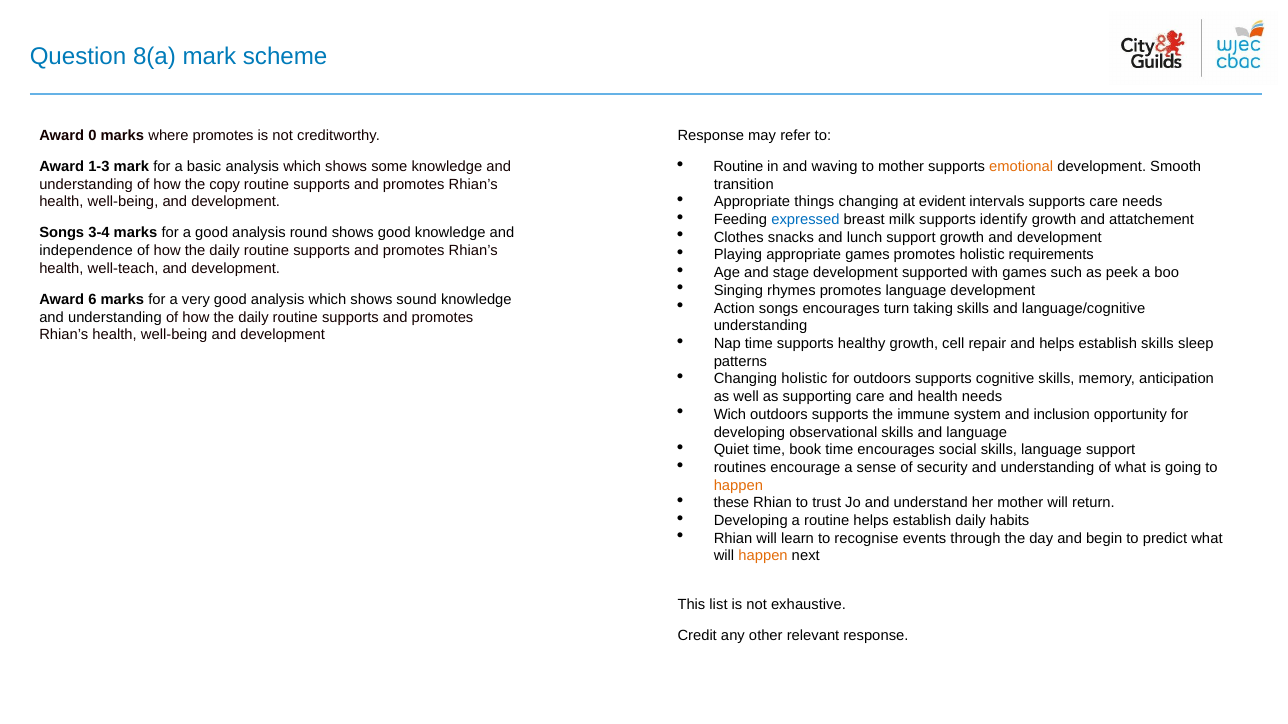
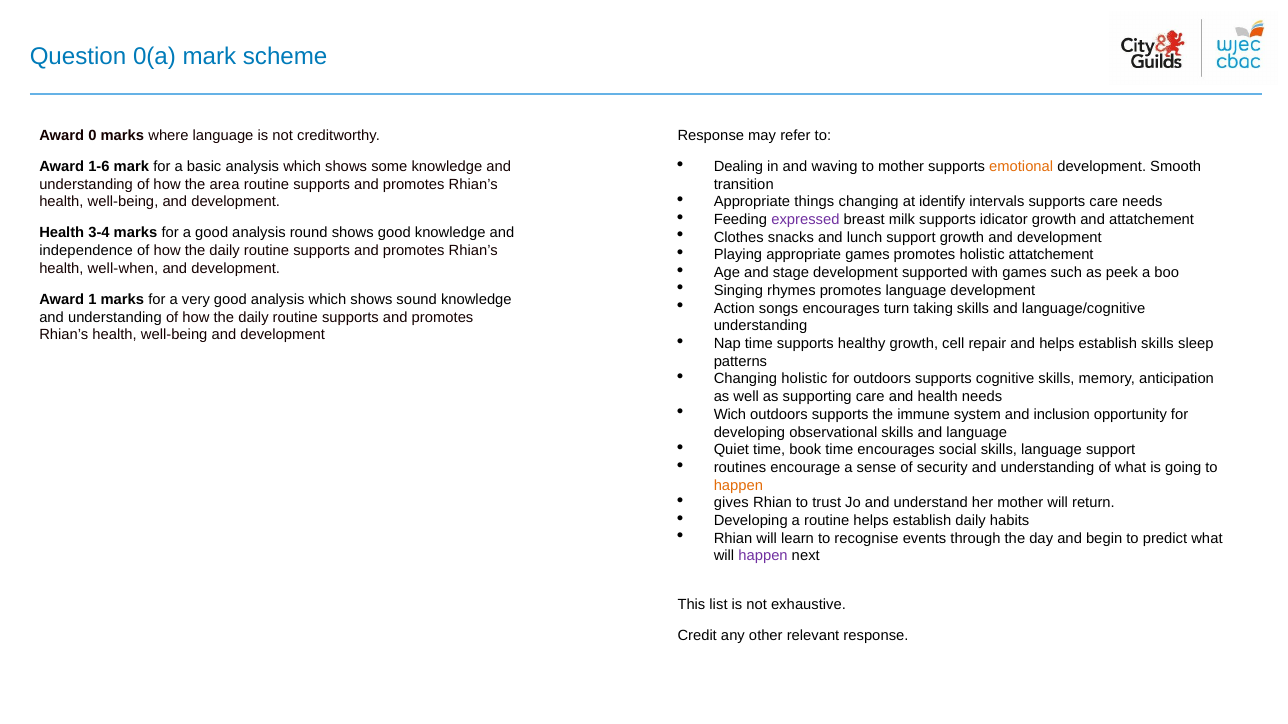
8(a: 8(a -> 0(a (154, 56)
where promotes: promotes -> language (223, 135)
Routine: Routine -> Dealing (738, 167)
1-3: 1-3 -> 1-6 (99, 167)
copy: copy -> area (225, 184)
evident: evident -> identify (942, 202)
expressed colour: blue -> purple (805, 220)
identify: identify -> idicator (1004, 220)
Songs: Songs -> Health (62, 233)
holistic requirements: requirements -> attatchement (1051, 255)
well-teach: well-teach -> well-when (123, 269)
6: 6 -> 1 (92, 300)
these: these -> gives (731, 503)
happen colour: orange -> purple (763, 557)
